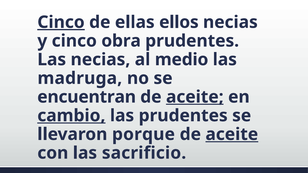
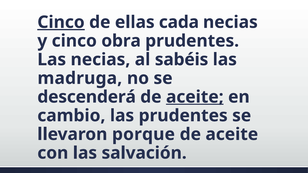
ellos: ellos -> cada (179, 22)
medio: medio -> sabéis (182, 60)
encuentran: encuentran -> descenderá (87, 97)
cambio underline: present -> none (71, 116)
aceite underline: present -> none (232, 134)
sacrificio: sacrificio -> salvación (144, 153)
